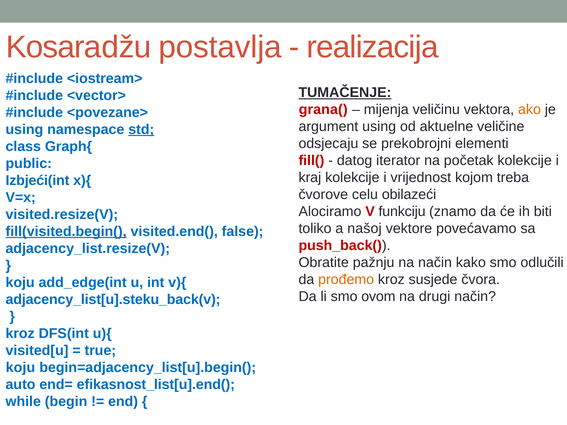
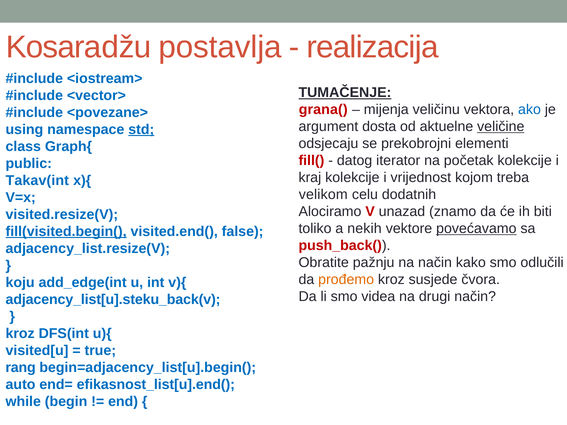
ako colour: orange -> blue (529, 110)
argument using: using -> dosta (379, 127)
veličine underline: none -> present (501, 127)
Izbjeći(int: Izbjeći(int -> Takav(int (37, 180)
čvorove: čvorove -> velikom (323, 195)
obilazeći: obilazeći -> dodatnih (409, 195)
funkciju: funkciju -> unazad (402, 212)
našoj: našoj -> nekih (364, 229)
povećavamo underline: none -> present (476, 229)
ovom: ovom -> videa (378, 297)
koju: koju -> rang (21, 368)
